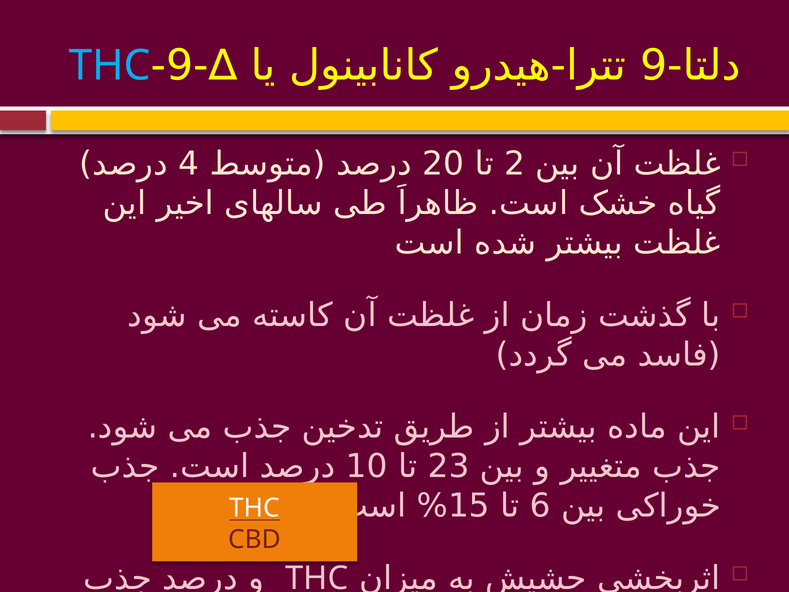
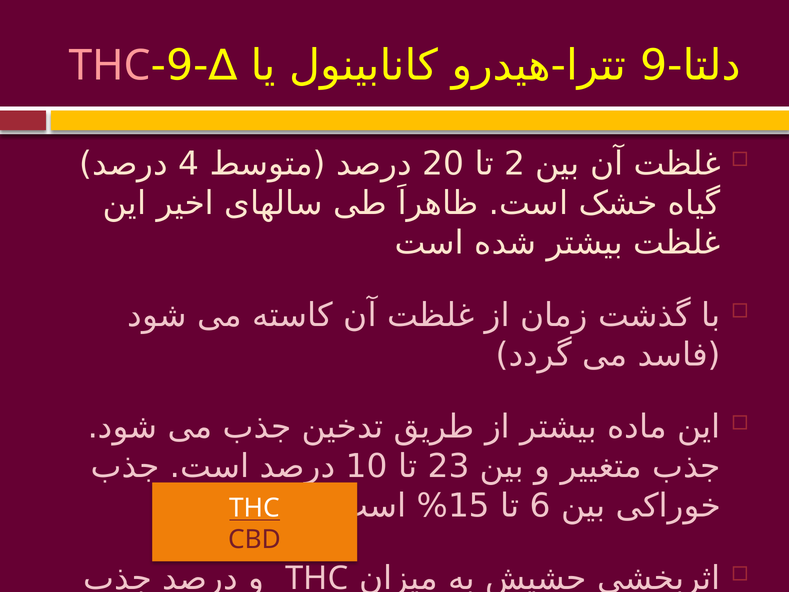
THC colour: light blue -> pink (110, 65)
